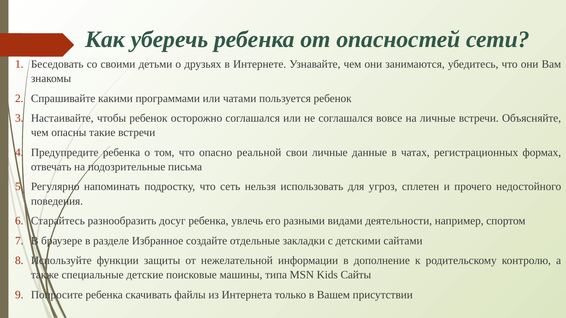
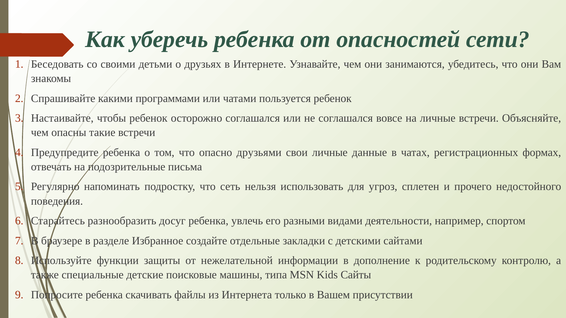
реальной: реальной -> друзьями (259, 153)
